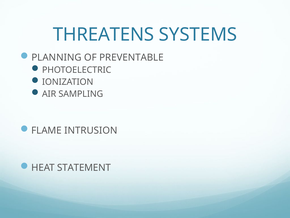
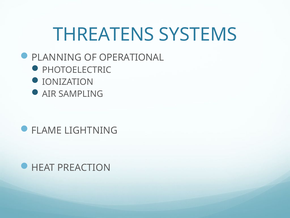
PREVENTABLE: PREVENTABLE -> OPERATIONAL (132, 57)
INTRUSION: INTRUSION -> LIGHTNING (91, 130)
STATEMENT: STATEMENT -> PREACTION (84, 167)
